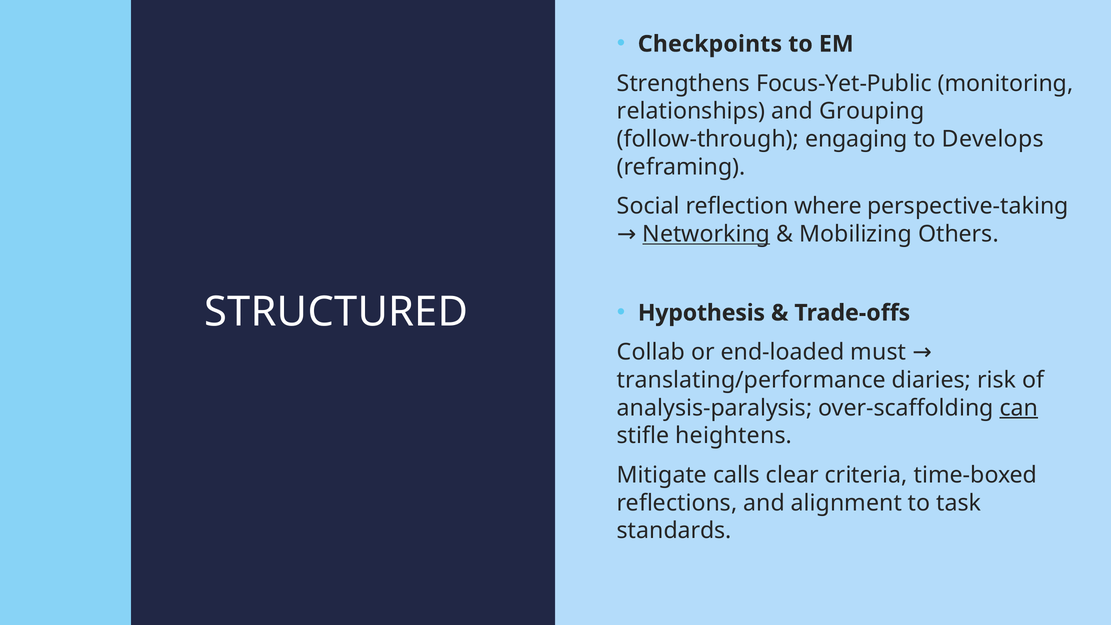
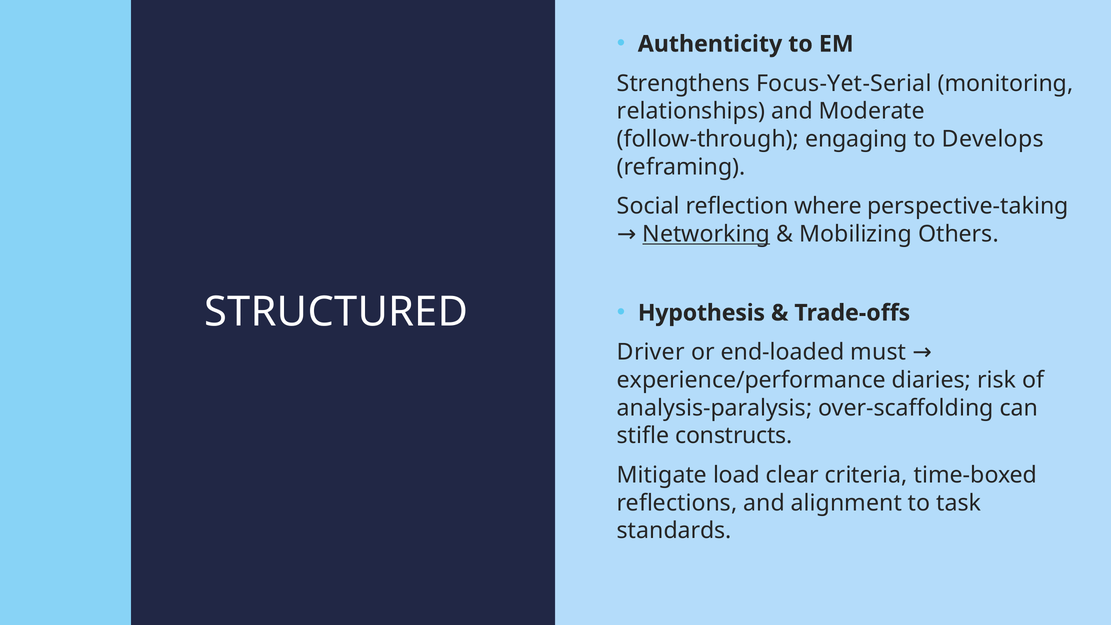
Checkpoints: Checkpoints -> Authenticity (710, 44)
Focus‑Yet‑Public: Focus‑Yet‑Public -> Focus‑Yet‑Serial (844, 83)
Grouping: Grouping -> Moderate (872, 111)
Collab: Collab -> Driver (651, 352)
translating/performance: translating/performance -> experience/performance (751, 380)
can underline: present -> none (1019, 408)
heightens: heightens -> constructs (734, 436)
calls: calls -> load (737, 475)
